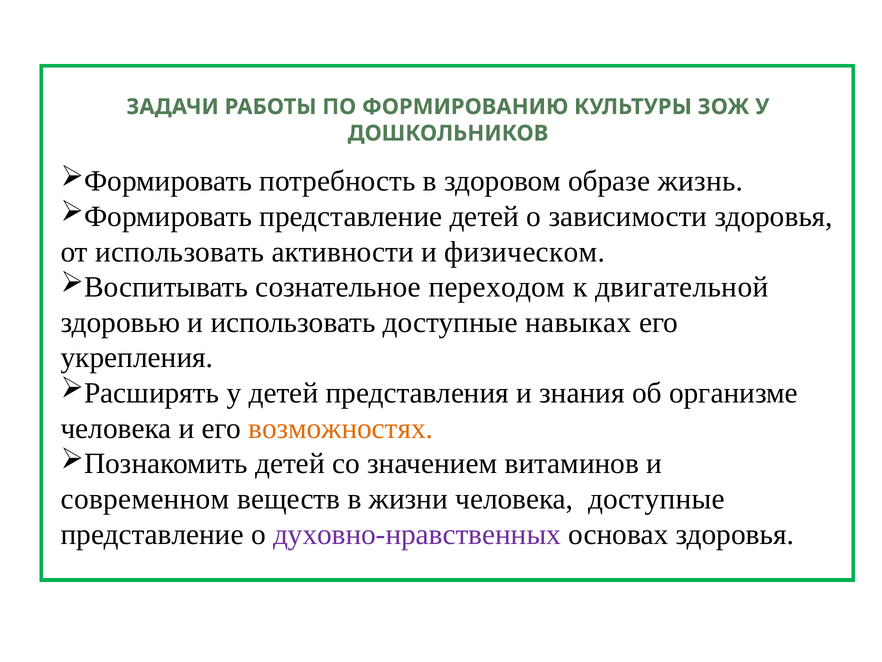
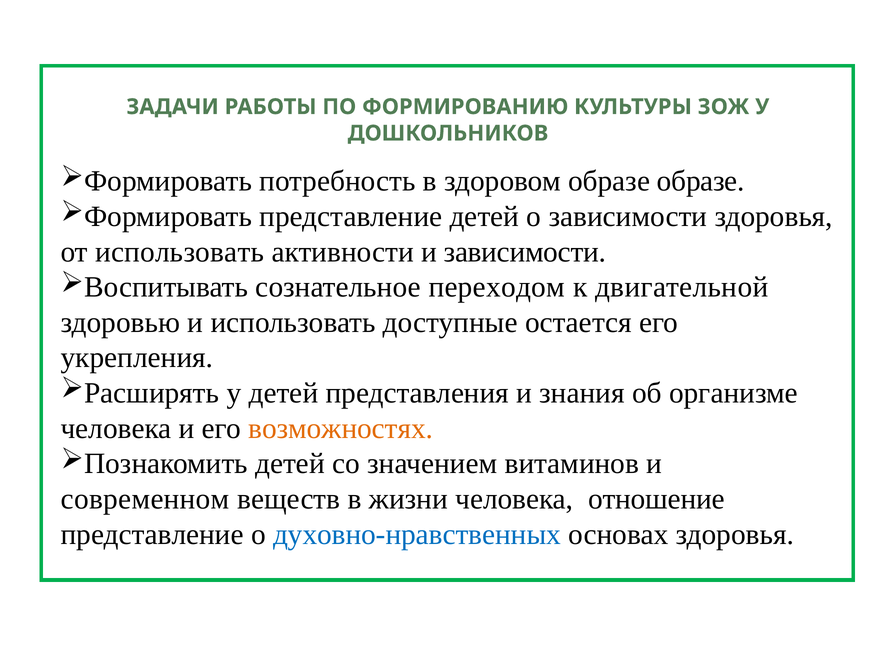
образе жизнь: жизнь -> образе (701, 181)
и физическом: физическом -> зависимости (525, 252)
навыках: навыках -> остается (578, 322)
человека доступные: доступные -> отношение (656, 499)
духовно-нравственных colour: purple -> blue (417, 534)
